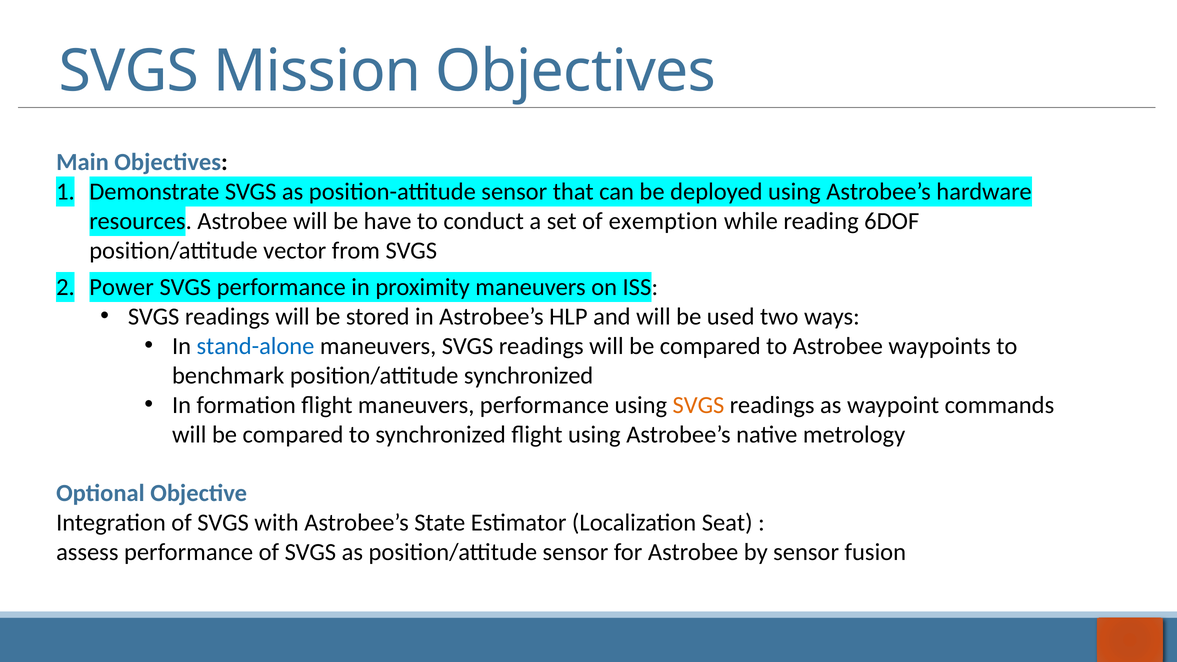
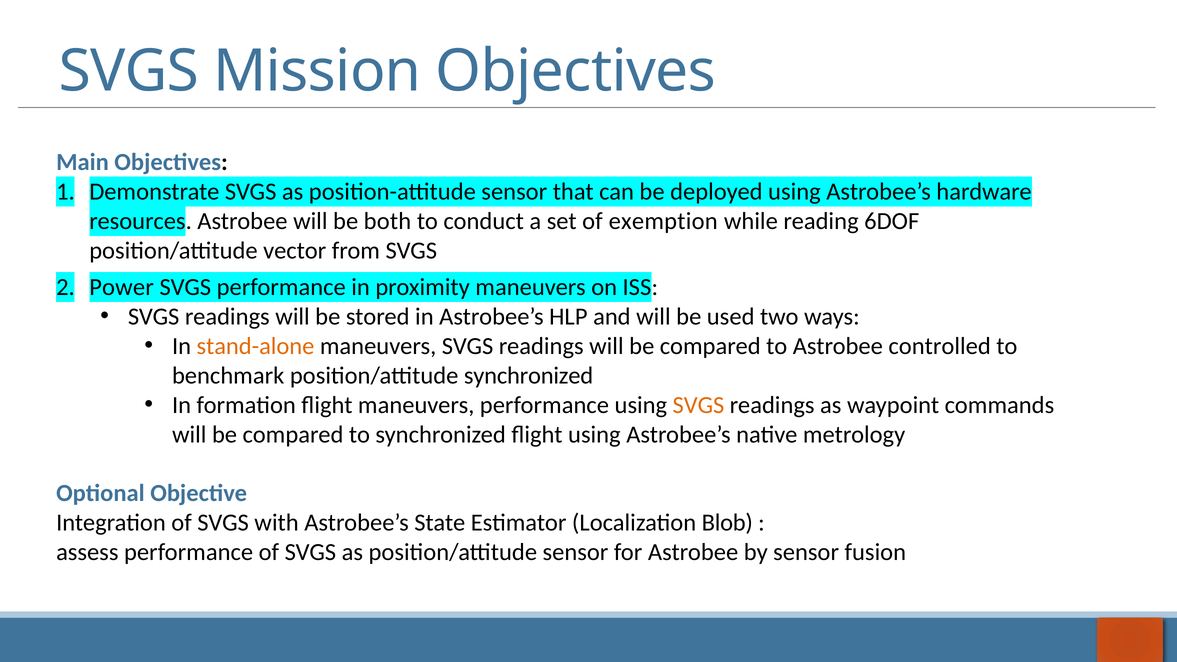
have: have -> both (387, 221)
stand-alone colour: blue -> orange (255, 346)
waypoints: waypoints -> controlled (940, 346)
Seat: Seat -> Blob (727, 523)
